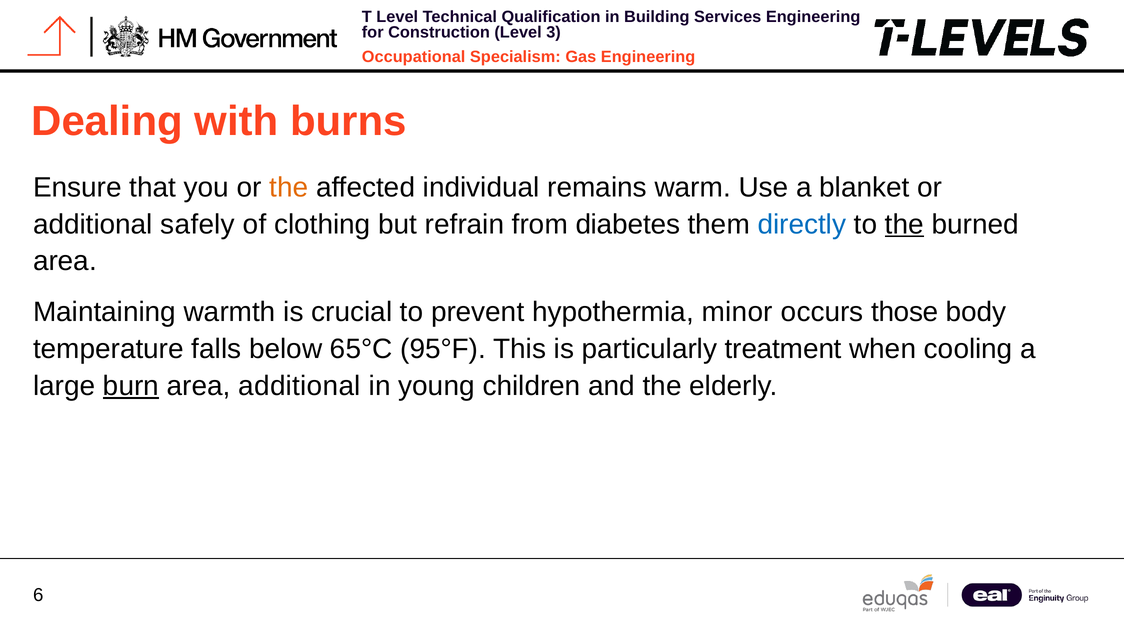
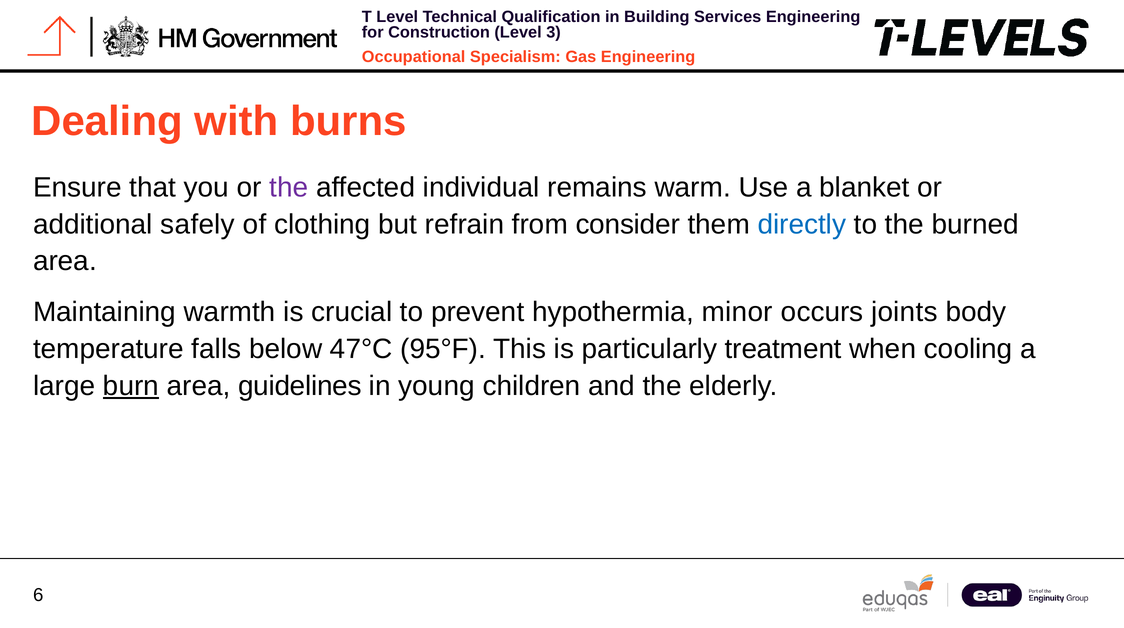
the colour: orange -> purple (289, 187)
diabetes: diabetes -> consider (628, 224)
the underline: present -> none (904, 224)
those: those -> joints (904, 312)
65°C: 65°C -> 47°C (361, 349)
area additional: additional -> guidelines (300, 386)
